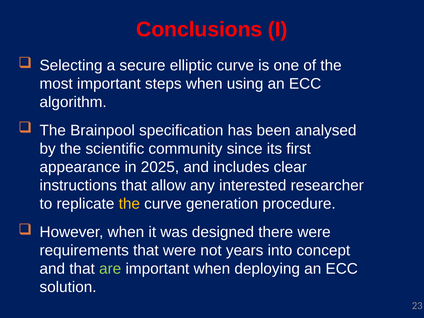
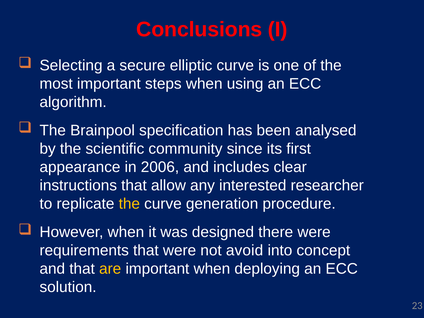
2025: 2025 -> 2006 (160, 167)
years: years -> avoid (245, 251)
are colour: light green -> yellow (110, 269)
